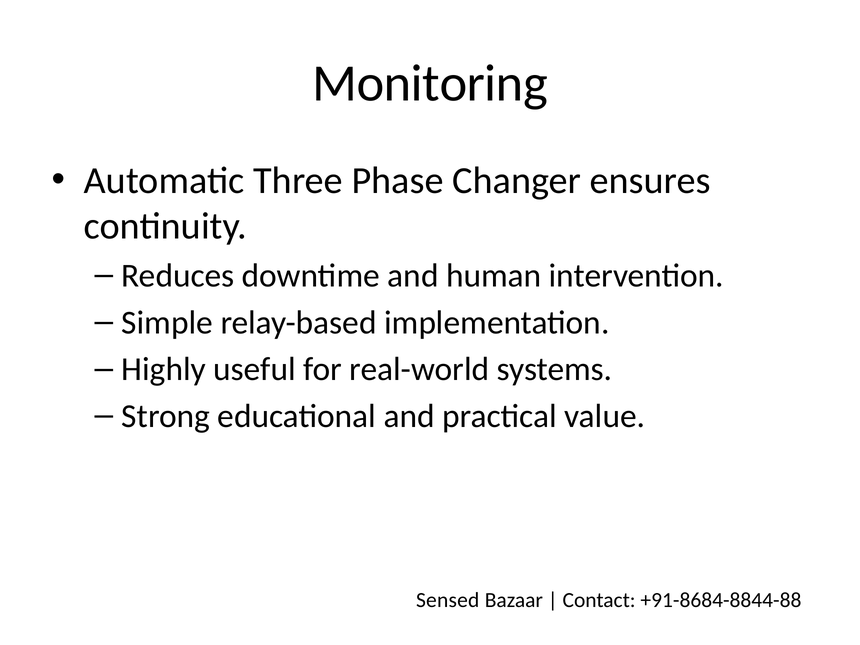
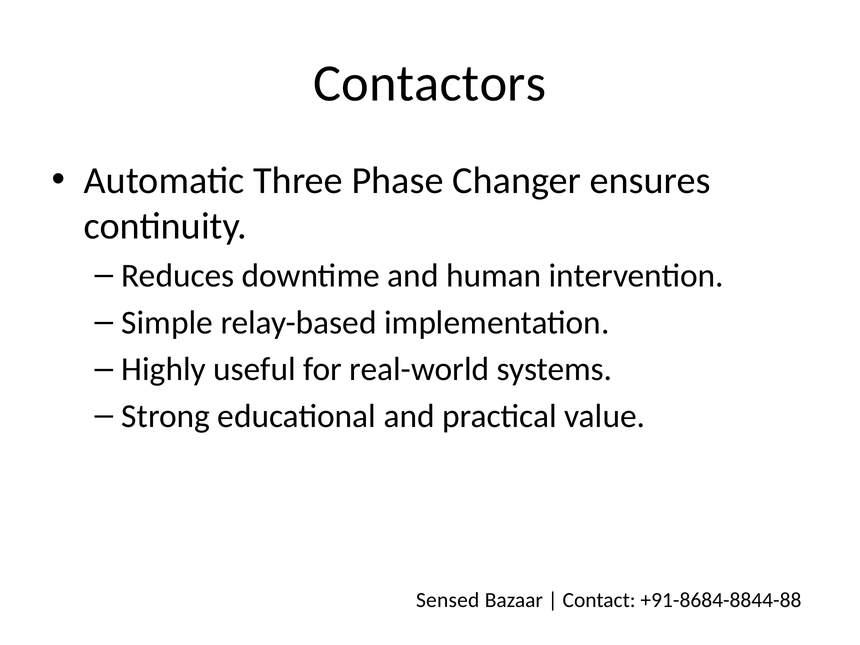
Monitoring: Monitoring -> Contactors (430, 83)
